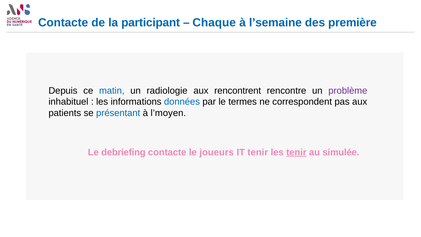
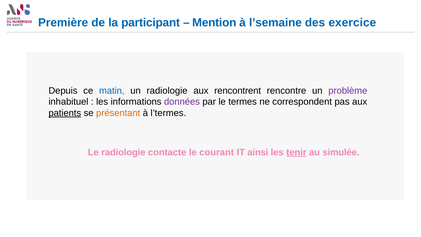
Contacte: Contacte -> Première (63, 23)
Chaque: Chaque -> Mention (214, 23)
première: première -> exercice (352, 23)
données colour: blue -> purple (182, 102)
patients underline: none -> present (65, 113)
présentant colour: blue -> orange (118, 113)
l’moyen: l’moyen -> l’termes (168, 113)
Le debriefing: debriefing -> radiologie (123, 152)
joueurs: joueurs -> courant (217, 152)
IT tenir: tenir -> ainsi (258, 152)
